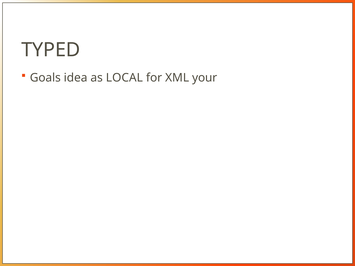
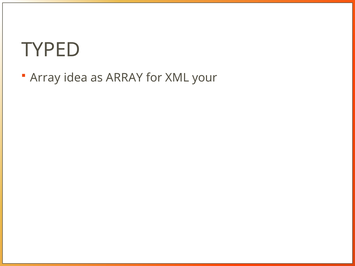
Goals: Goals -> Array (45, 78)
as LOCAL: LOCAL -> ARRAY (124, 78)
